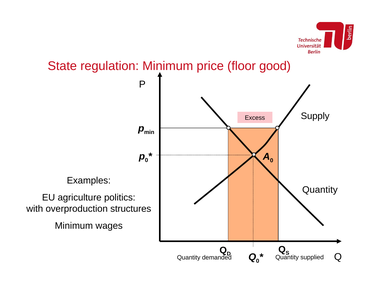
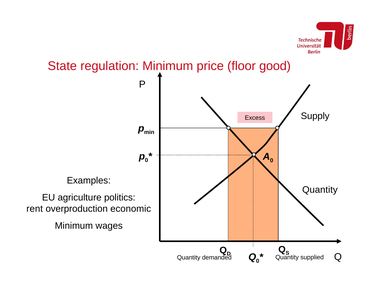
with: with -> rent (35, 209)
structures: structures -> economic (131, 209)
